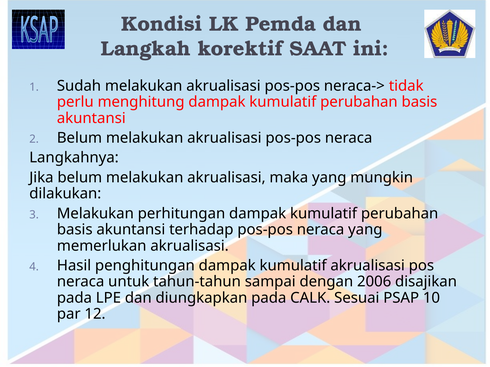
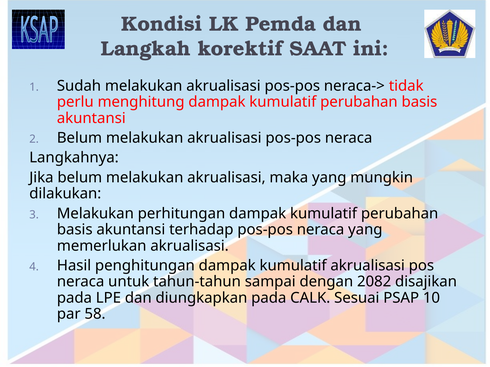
2006: 2006 -> 2082 (374, 282)
12: 12 -> 58 (95, 314)
